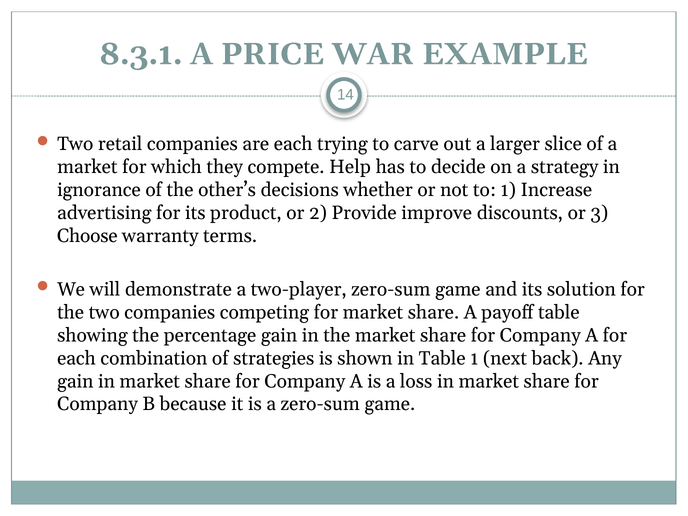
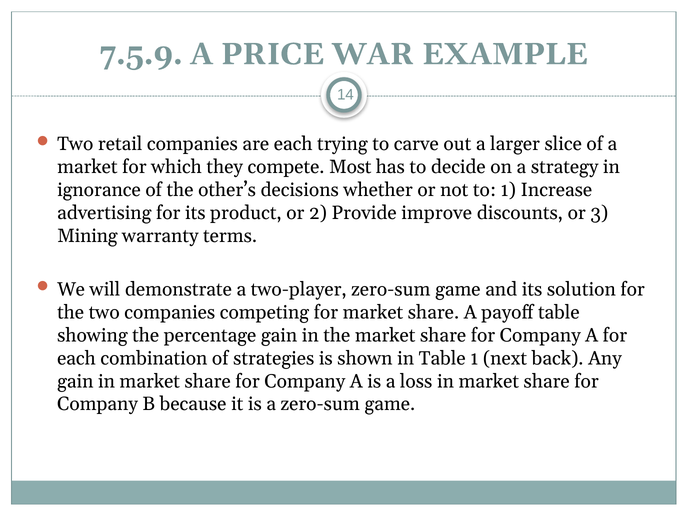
8.3.1: 8.3.1 -> 7.5.9 (141, 54)
Help: Help -> Most (350, 167)
Choose: Choose -> Mining (87, 236)
